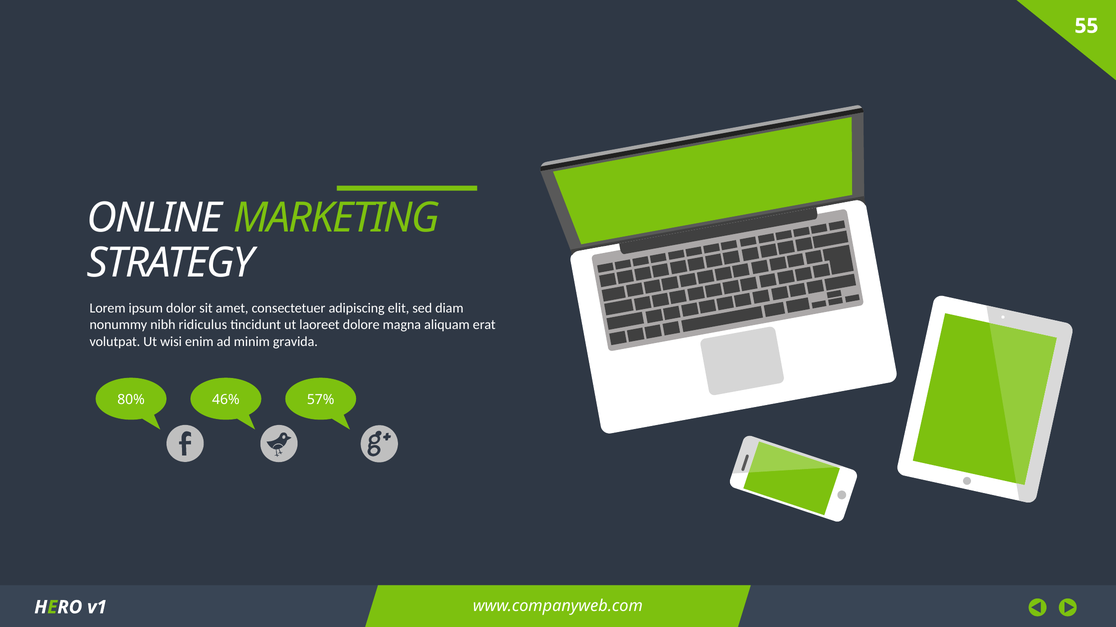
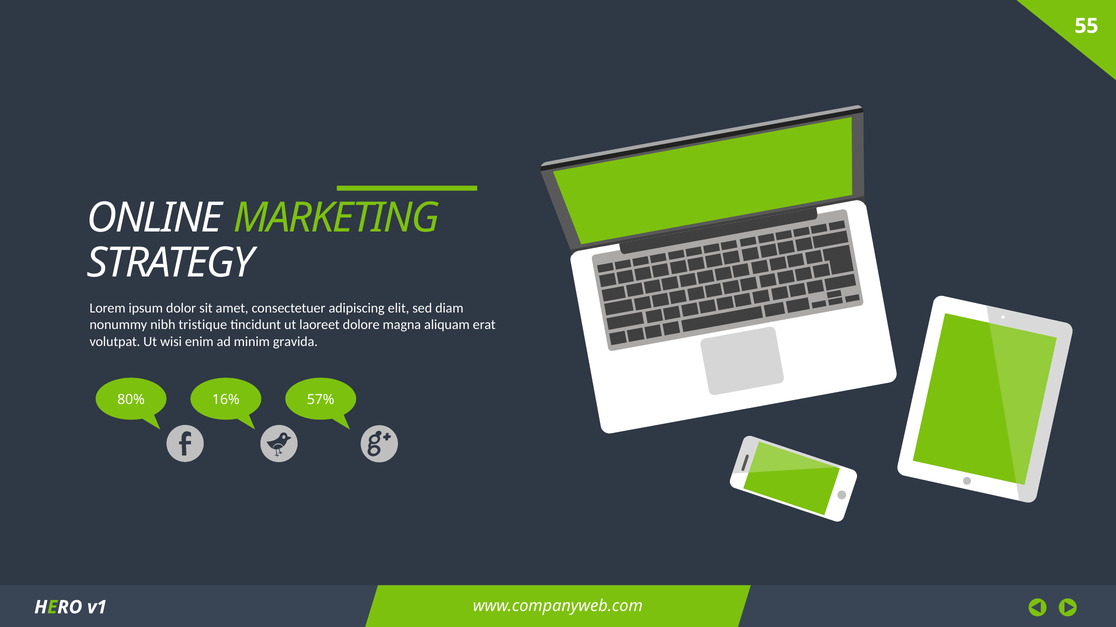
ridiculus: ridiculus -> tristique (203, 325)
46%: 46% -> 16% (226, 400)
